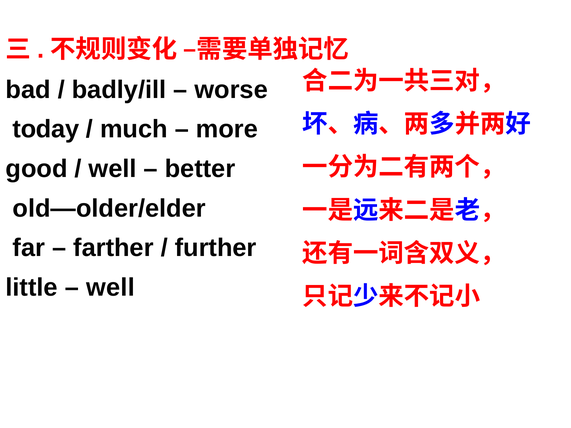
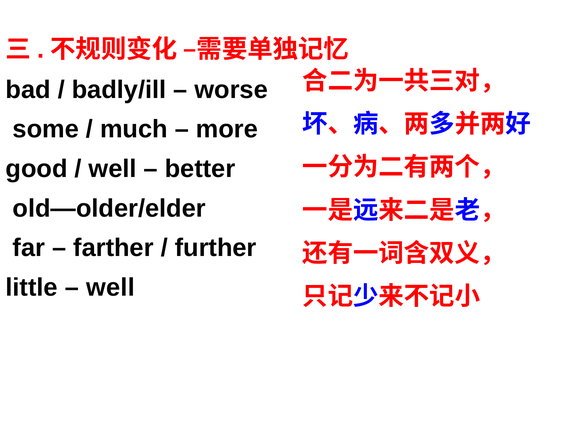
today: today -> some (46, 129)
